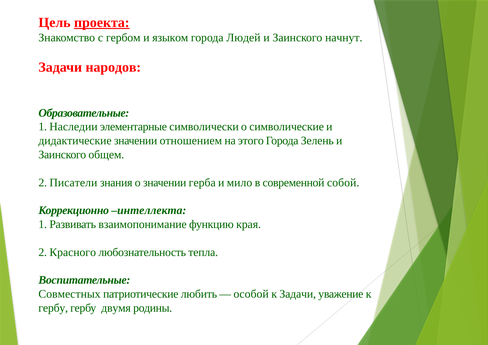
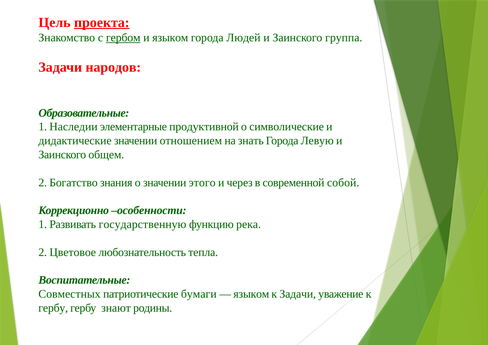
гербом underline: none -> present (123, 38)
начнут: начнут -> группа (344, 38)
символически: символически -> продуктивной (204, 127)
этого: этого -> знать (251, 141)
Зелень: Зелень -> Левую (317, 141)
Писатели: Писатели -> Богатство (74, 183)
герба: герба -> этого (202, 183)
мило: мило -> через (240, 183)
интеллекта: интеллекта -> особенности (149, 210)
взаимопонимание: взаимопонимание -> государственную (143, 224)
края: края -> река (249, 224)
Красного: Красного -> Цветовое (73, 252)
любить: любить -> бумаги (199, 294)
особой: особой -> языком (251, 294)
двумя: двумя -> знают (116, 308)
